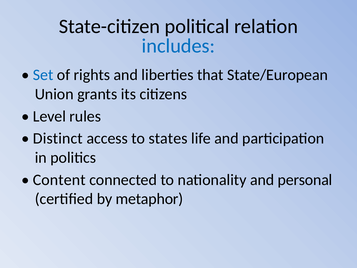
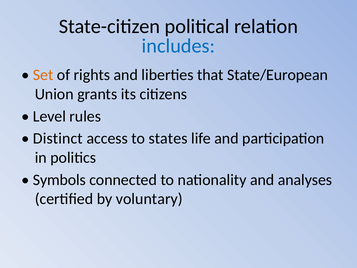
Set colour: blue -> orange (43, 75)
Content: Content -> Symbols (59, 180)
personal: personal -> analyses (305, 180)
metaphor: metaphor -> voluntary (149, 199)
